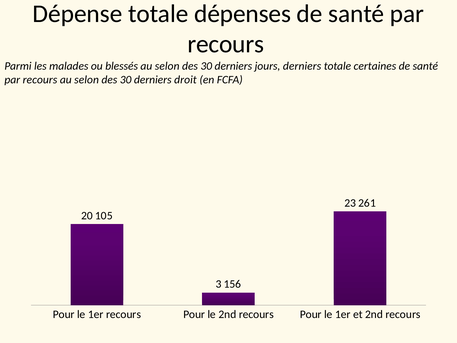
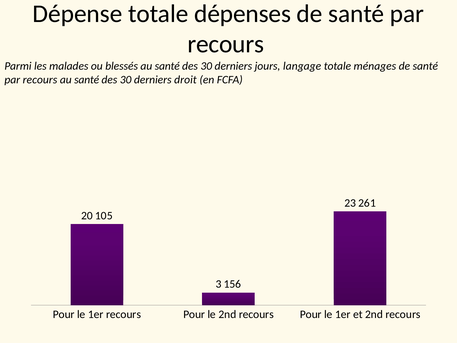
blessés au selon: selon -> santé (167, 66)
jours derniers: derniers -> langage (302, 66)
certaines: certaines -> ménages (375, 66)
selon: selon -> santé (87, 80)
